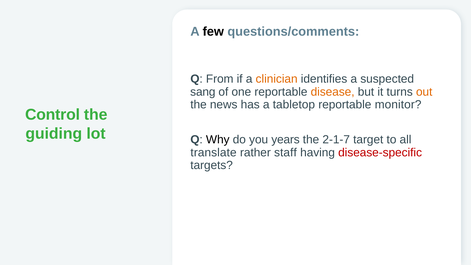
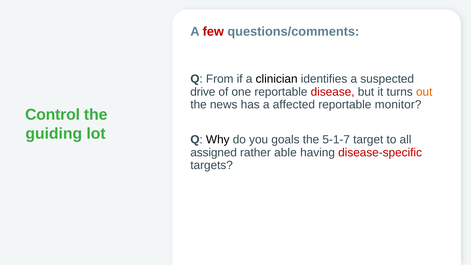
few colour: black -> red (213, 32)
clinician colour: orange -> black (277, 79)
sang: sang -> drive (203, 92)
disease colour: orange -> red (333, 92)
tabletop: tabletop -> affected (294, 104)
years: years -> goals (285, 140)
2-1-7: 2-1-7 -> 5-1-7 (336, 140)
translate: translate -> assigned (214, 152)
staff: staff -> able (285, 152)
